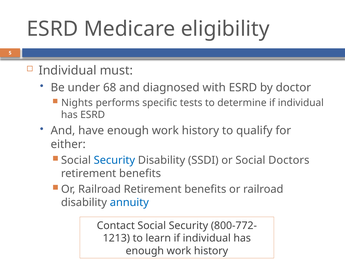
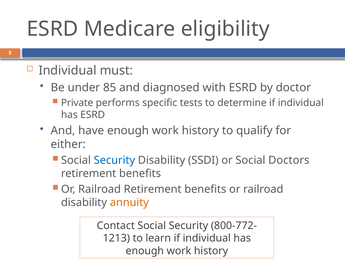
68: 68 -> 85 (110, 87)
Nights: Nights -> Private (77, 103)
annuity colour: blue -> orange (129, 202)
